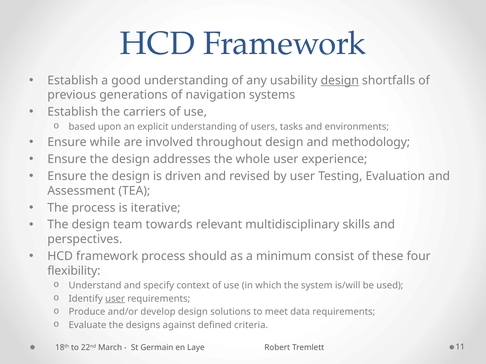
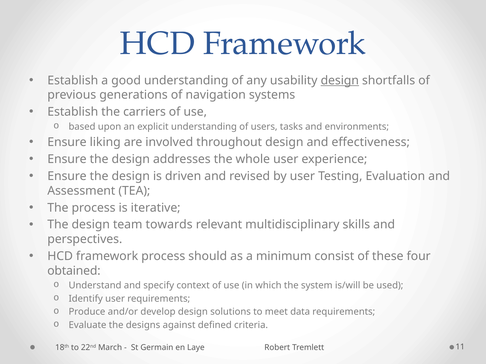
while: while -> liking (105, 142)
methodology: methodology -> effectiveness (371, 142)
flexibility: flexibility -> obtained (74, 271)
user underline: present -> none (115, 299)
